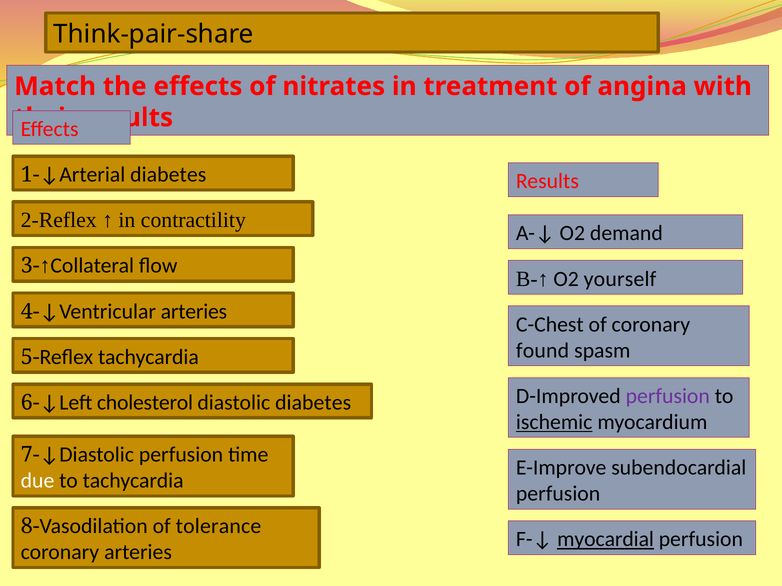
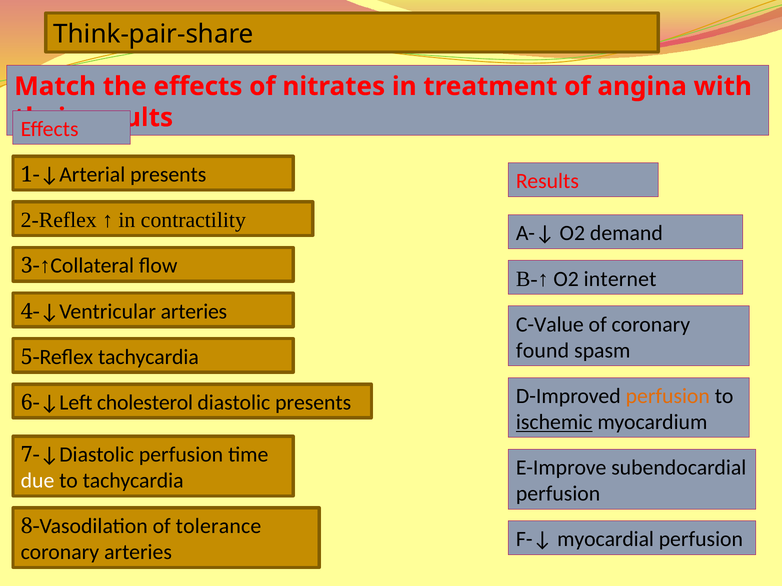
diabetes: diabetes -> presents (168, 175)
yourself: yourself -> internet (620, 279)
C-Chest: C-Chest -> C-Value (550, 325)
perfusion colour: purple -> orange (668, 396)
diastolic diabetes: diabetes -> presents (313, 403)
myocardial underline: present -> none (606, 540)
